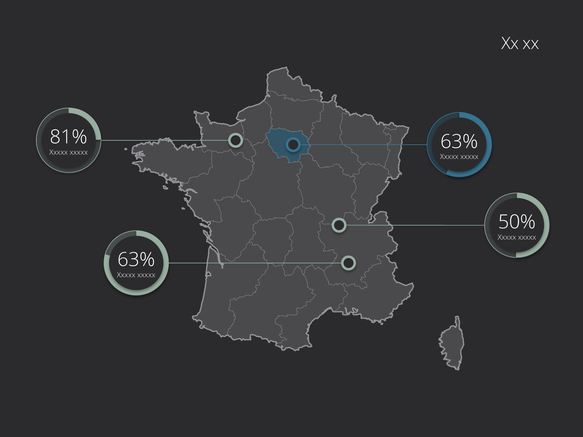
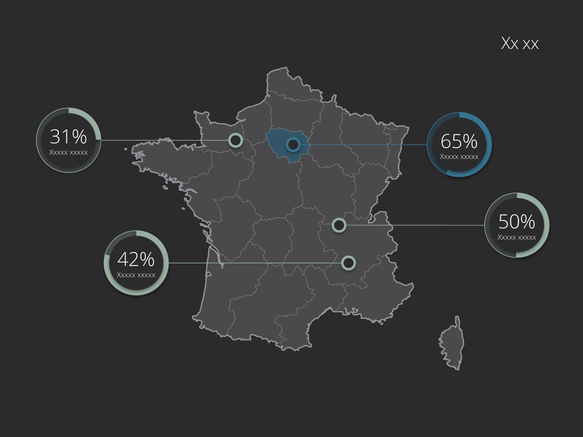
81%: 81% -> 31% (69, 137)
xxxxx 63%: 63% -> 65% (459, 142)
63%: 63% -> 42% (136, 260)
